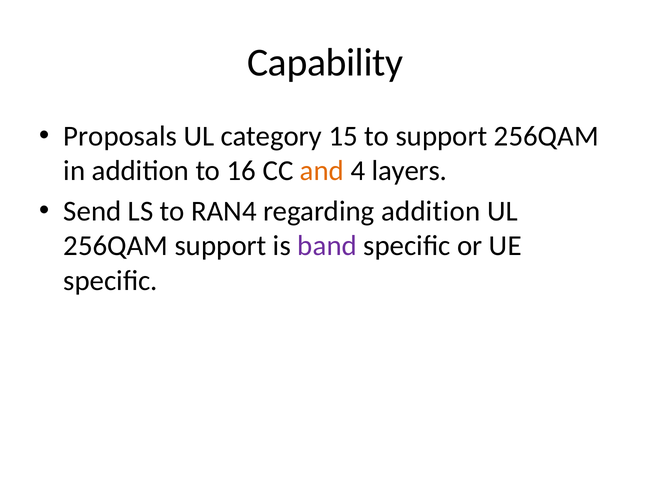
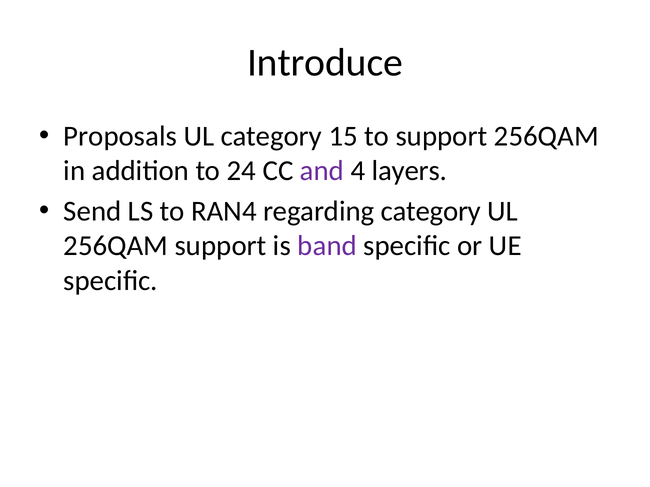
Capability: Capability -> Introduce (325, 63)
16: 16 -> 24 (241, 171)
and colour: orange -> purple (322, 171)
regarding addition: addition -> category (431, 211)
